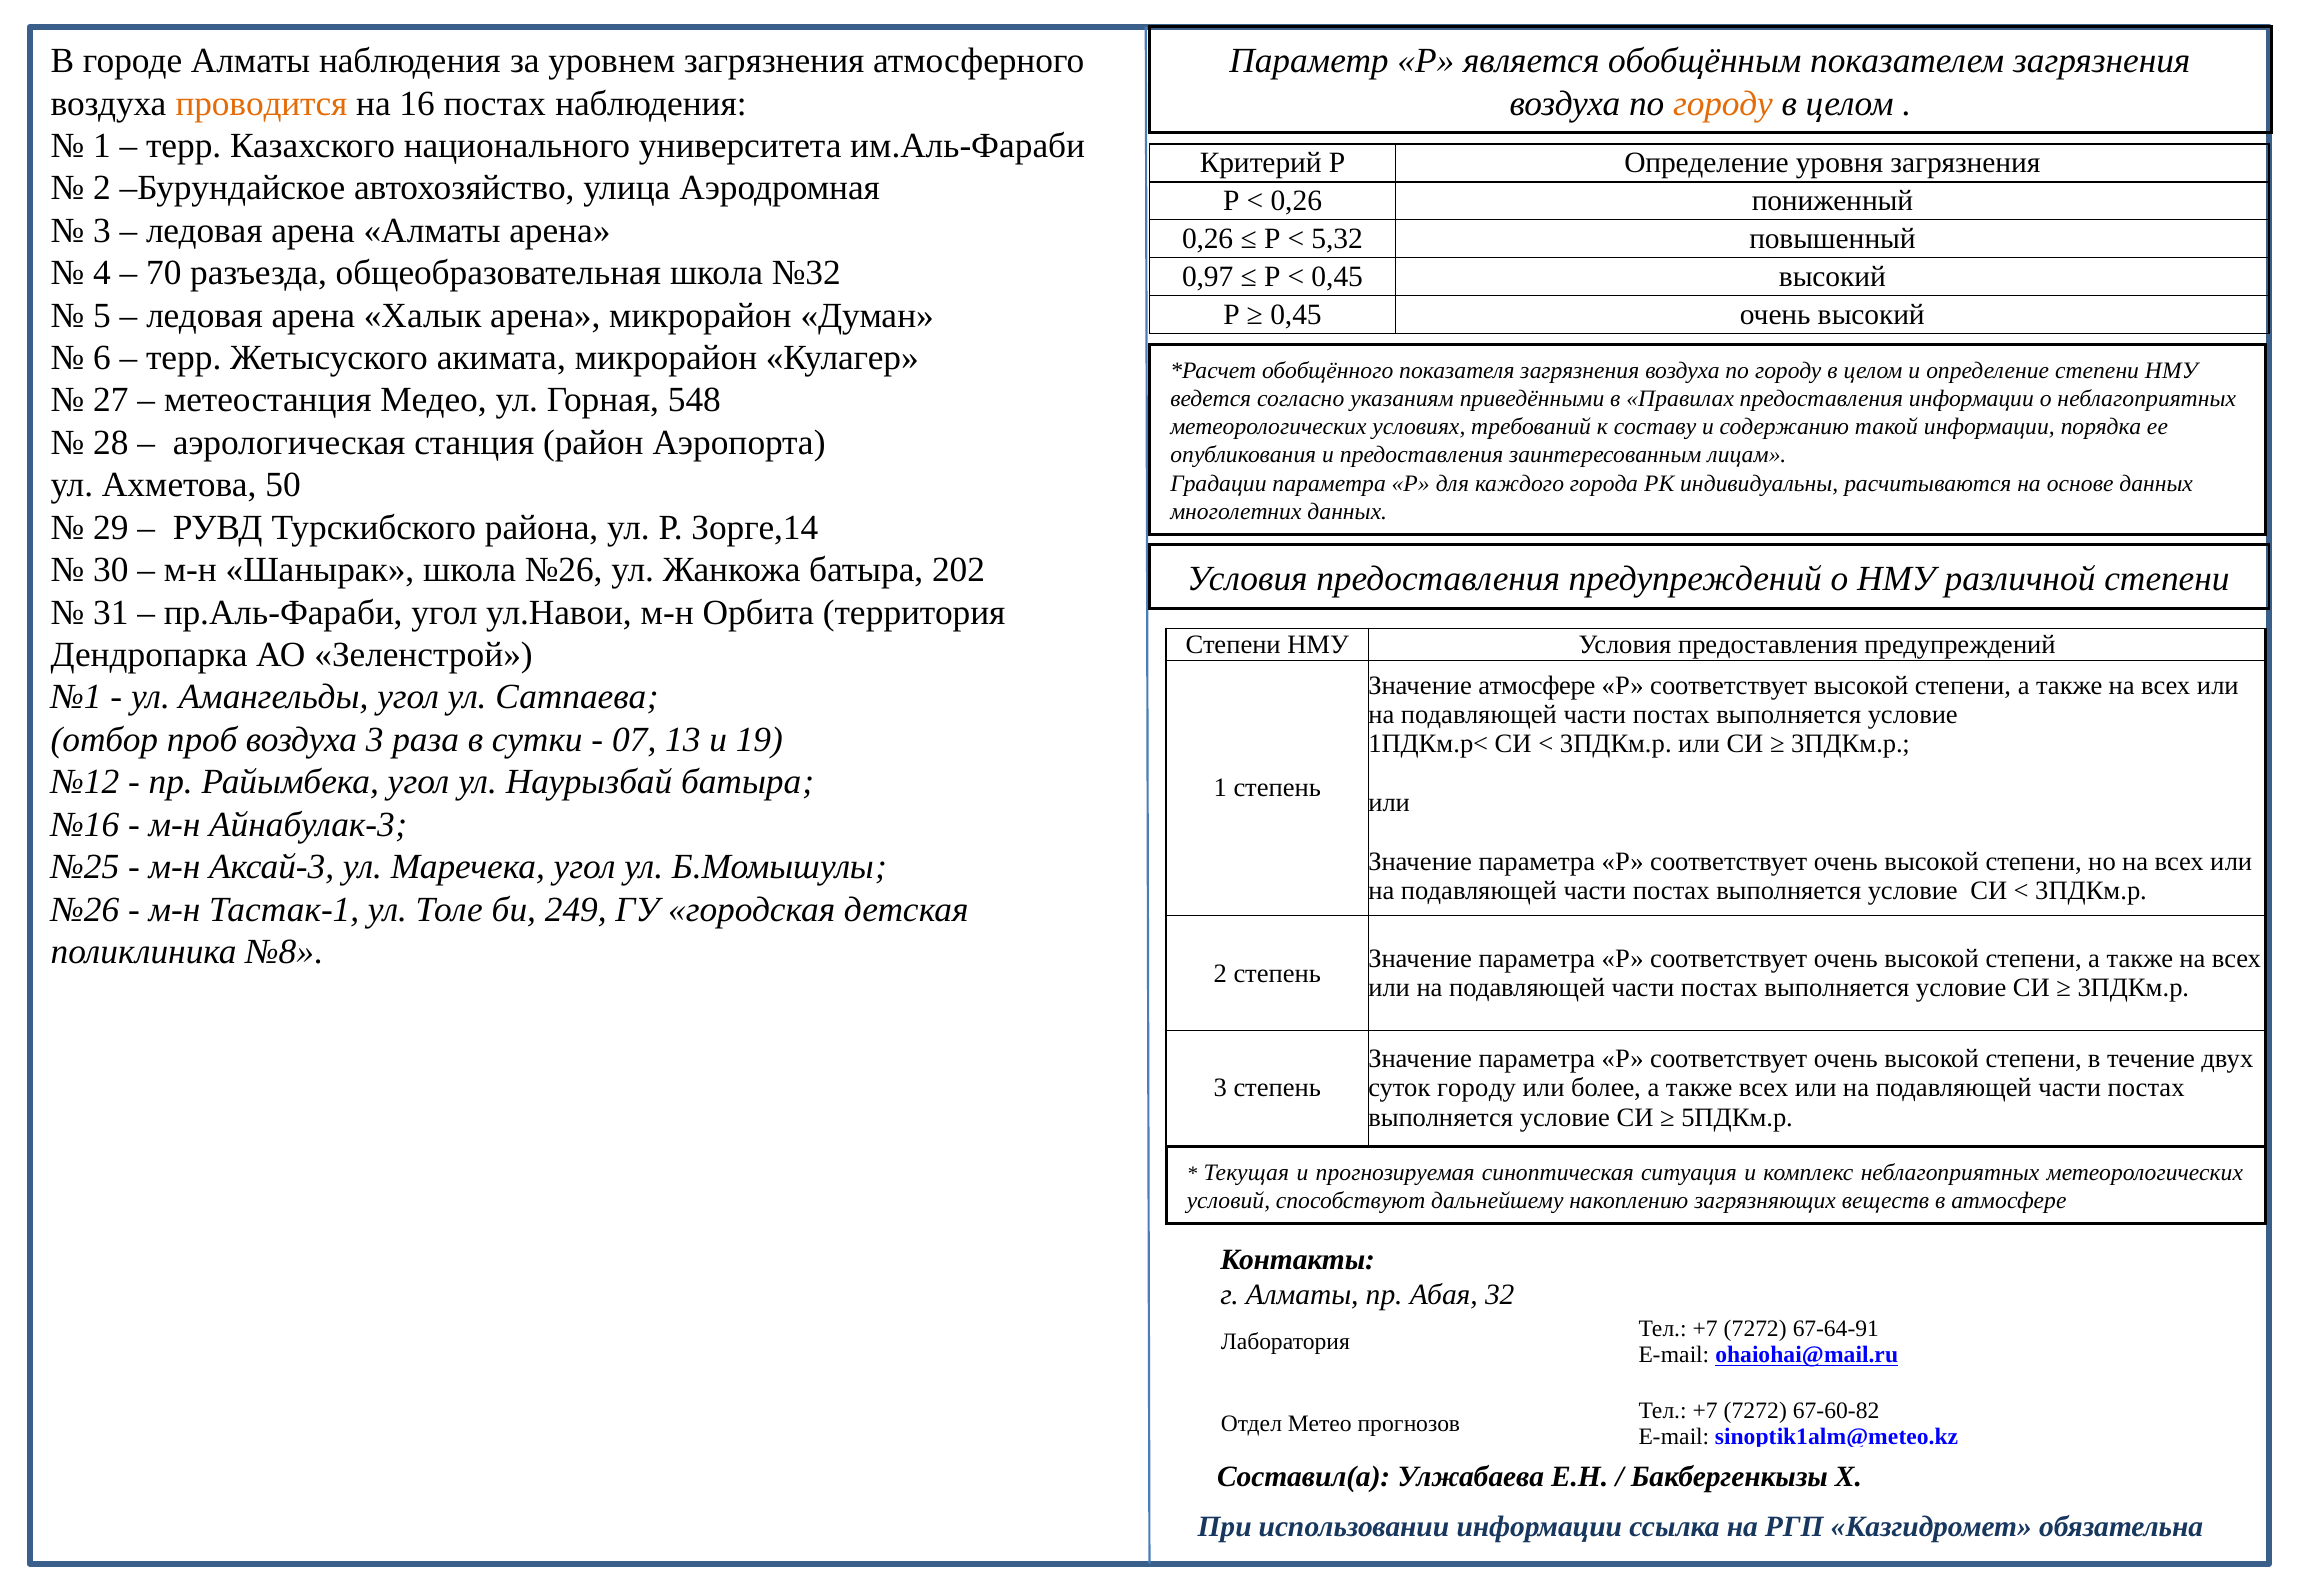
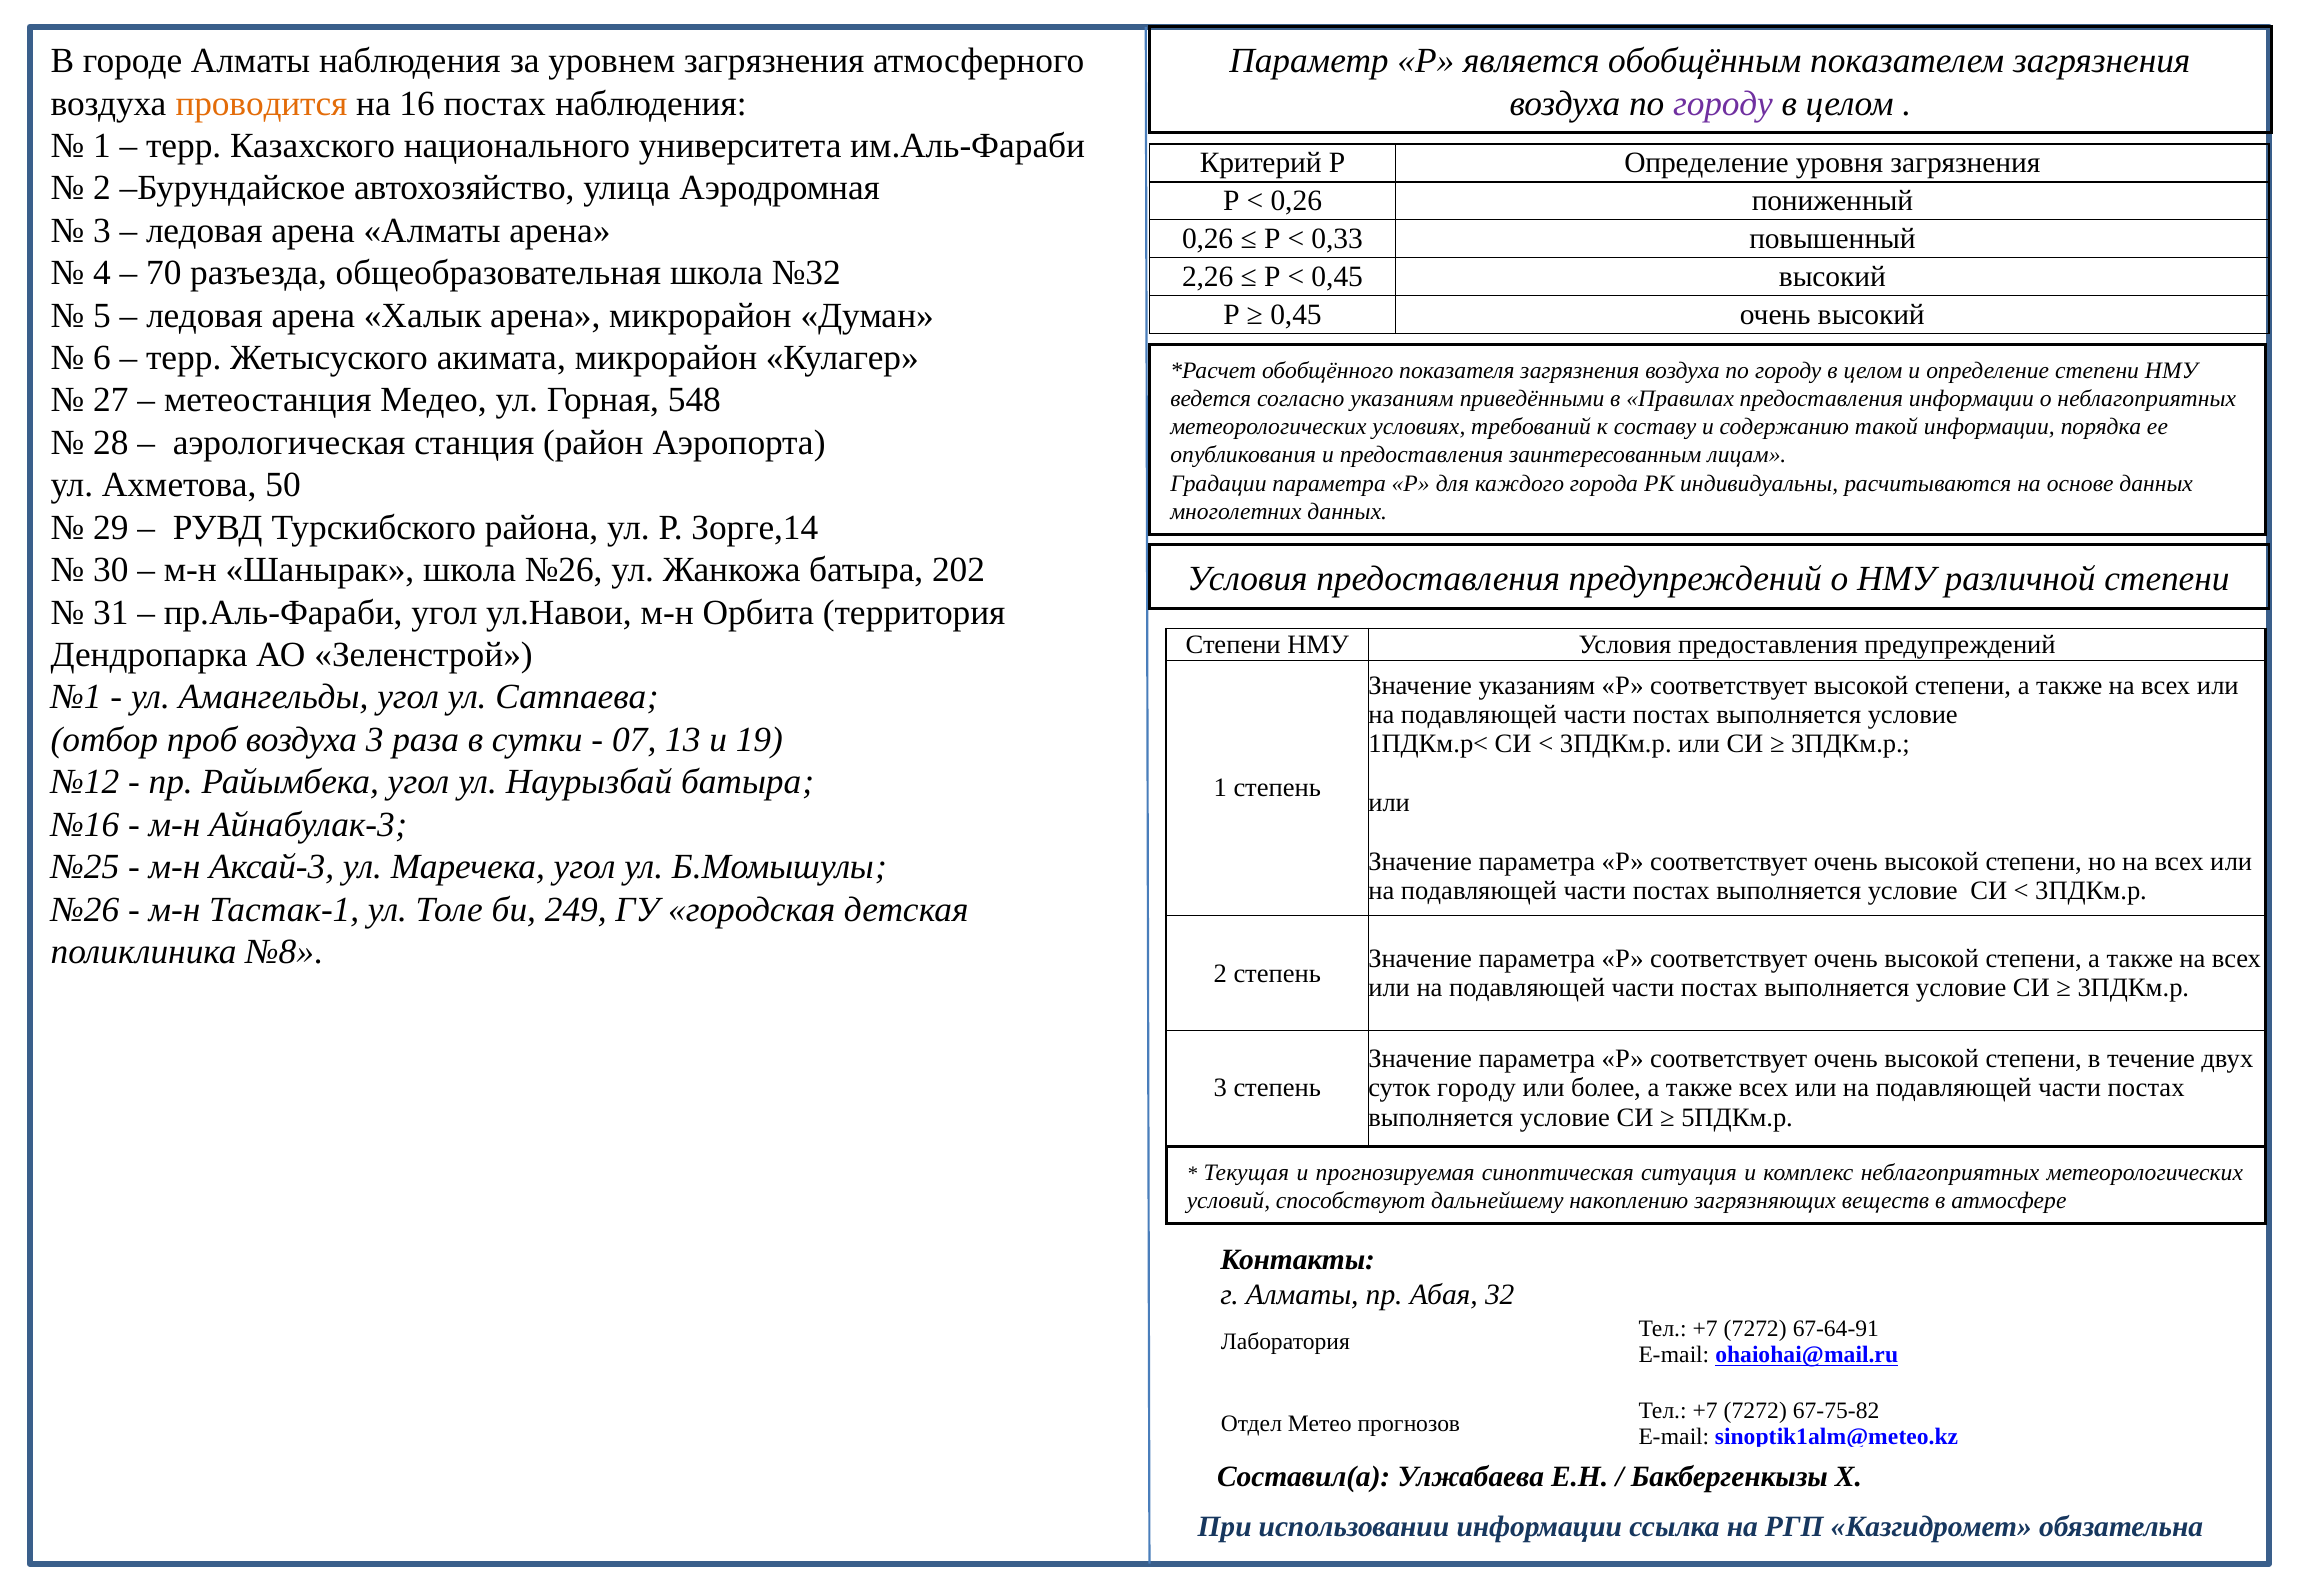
городу colour: orange -> purple (1723, 103)
5,32: 5,32 -> 0,33 (1337, 239)
0,97: 0,97 -> 2,26 (1208, 277)
Значение атмосфере: атмосфере -> указаниям (1537, 686)
67-60-82: 67-60-82 -> 67-75-82 (1836, 1411)
